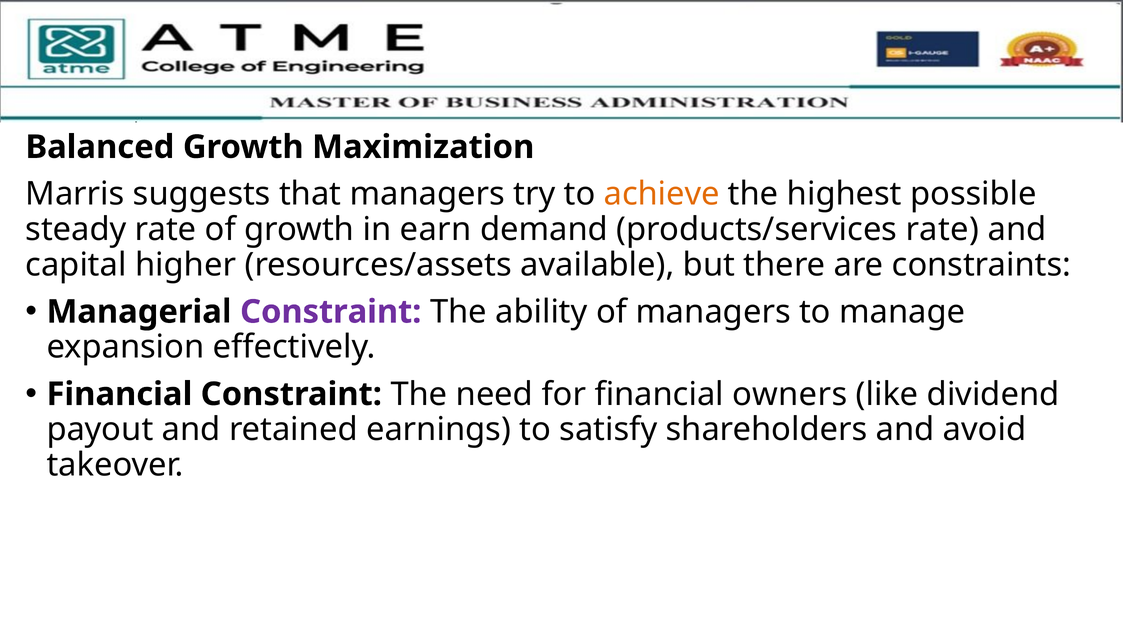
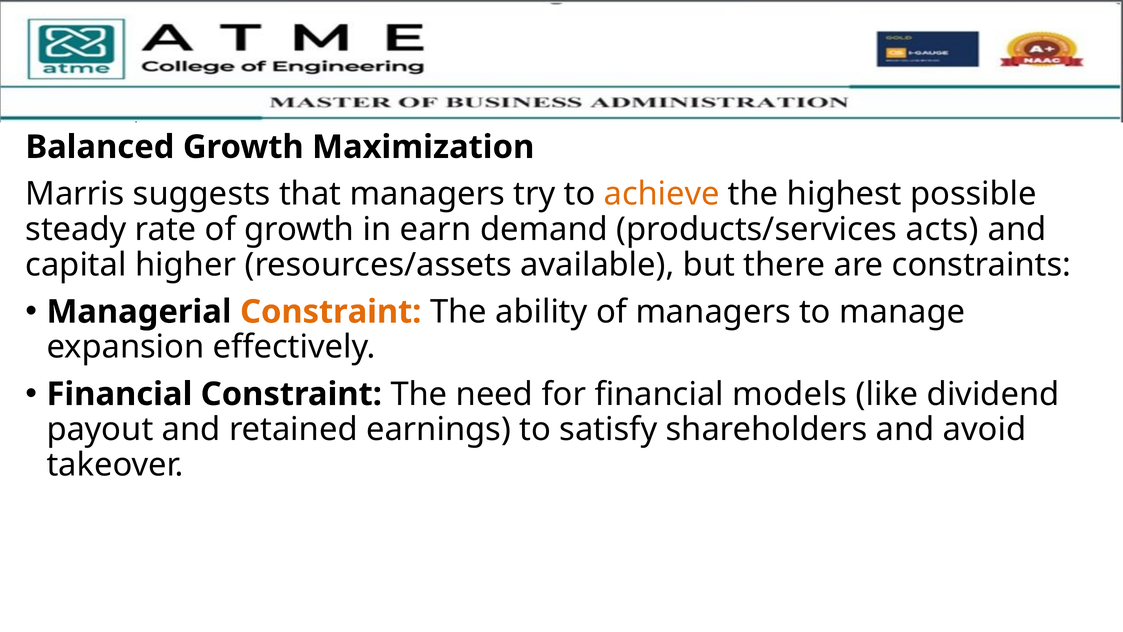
products/services rate: rate -> acts (942, 229)
Constraint colour: purple -> orange (331, 312)
owners: owners -> models (790, 394)
